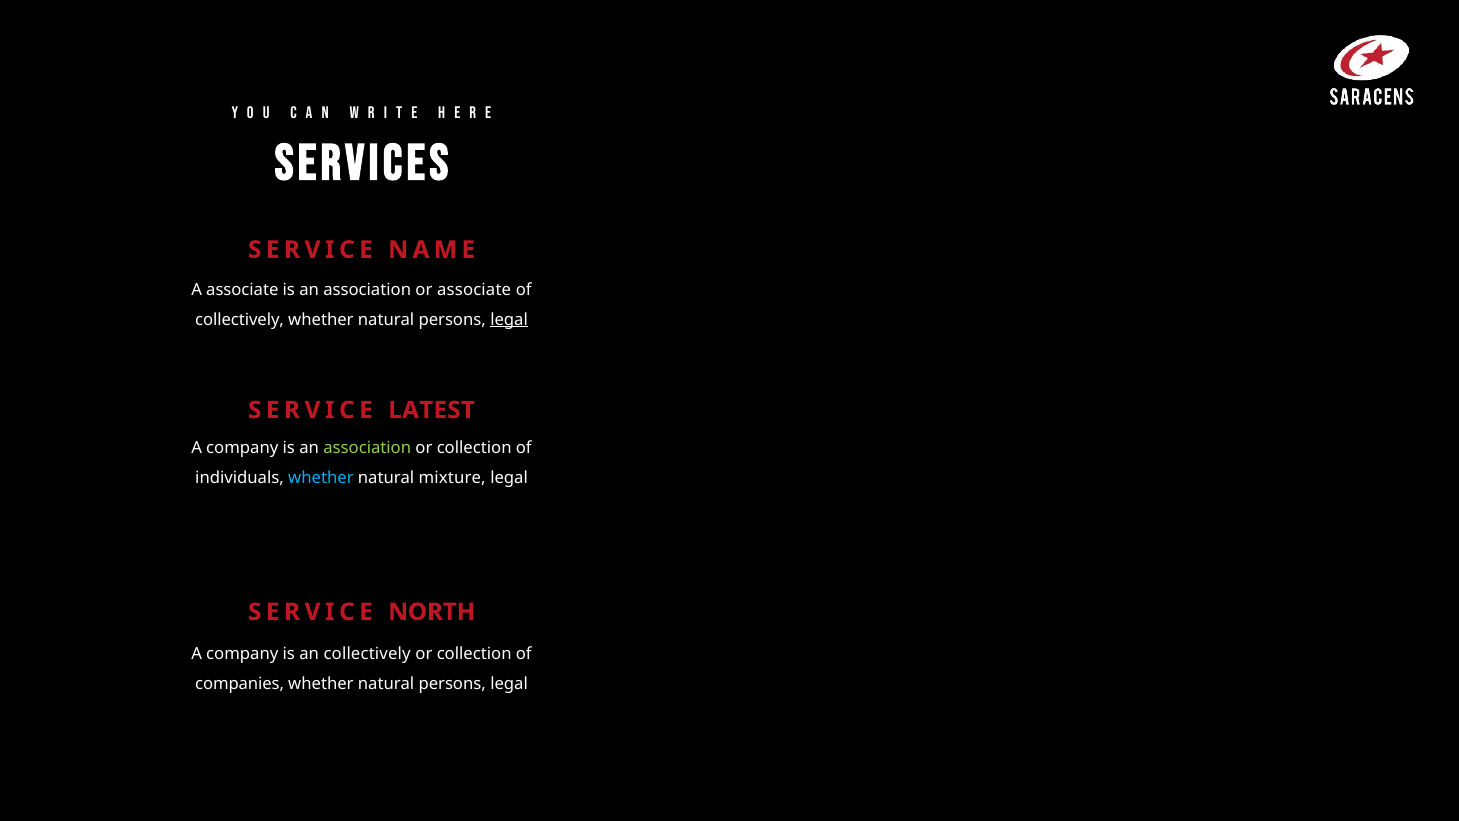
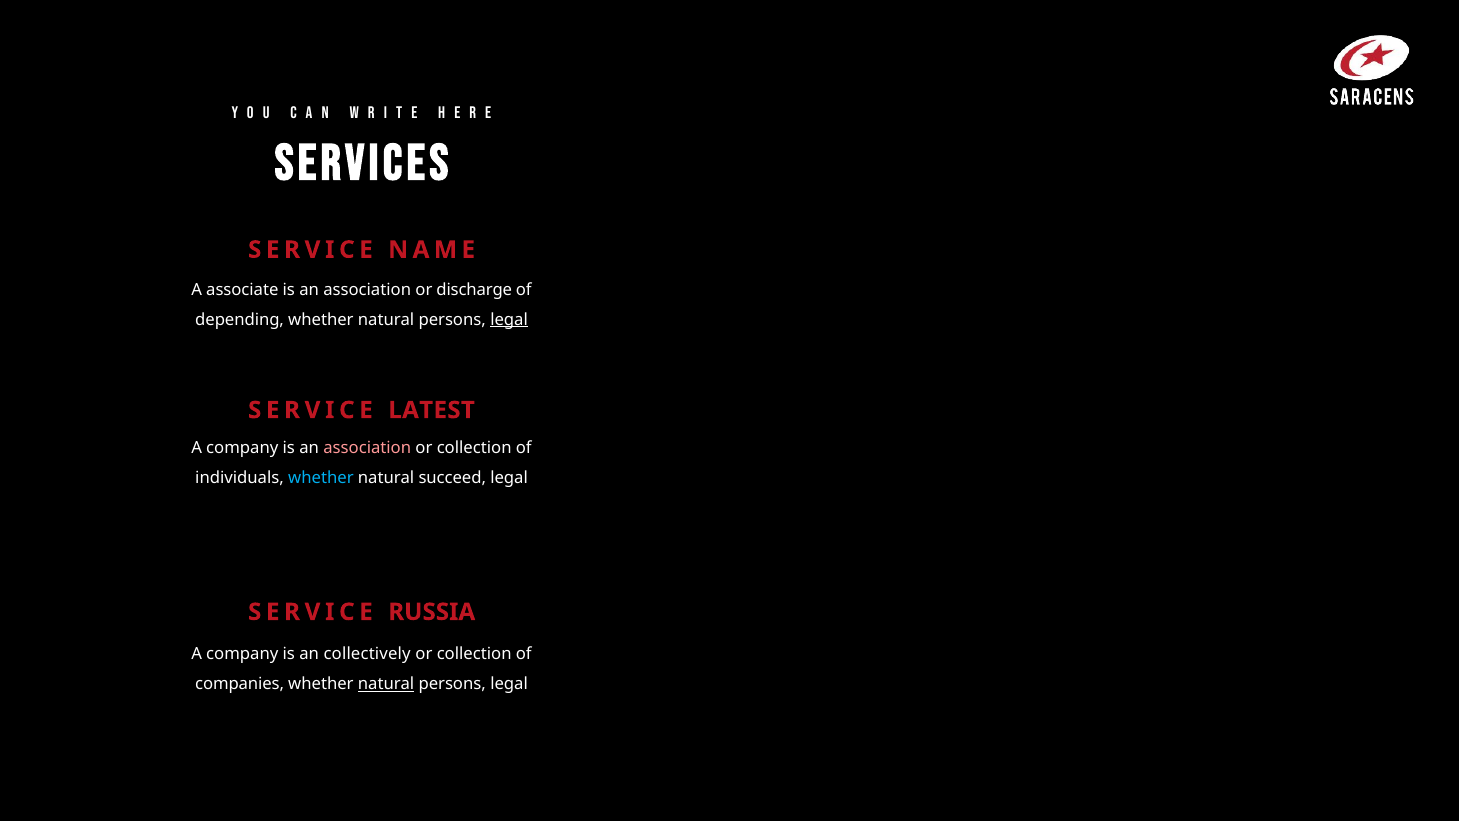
or associate: associate -> discharge (474, 290)
collectively: collectively -> depending (240, 320)
association colour: light green -> pink (367, 447)
mixture: mixture -> succeed (452, 478)
NORTH: NORTH -> RUSSIA (432, 612)
natural underline: none -> present (386, 684)
